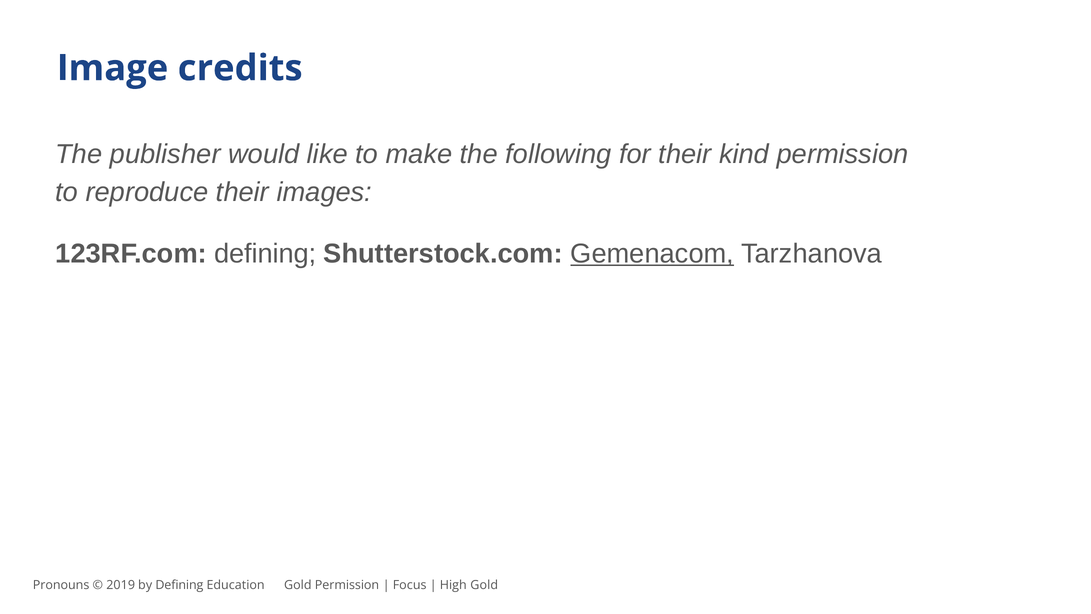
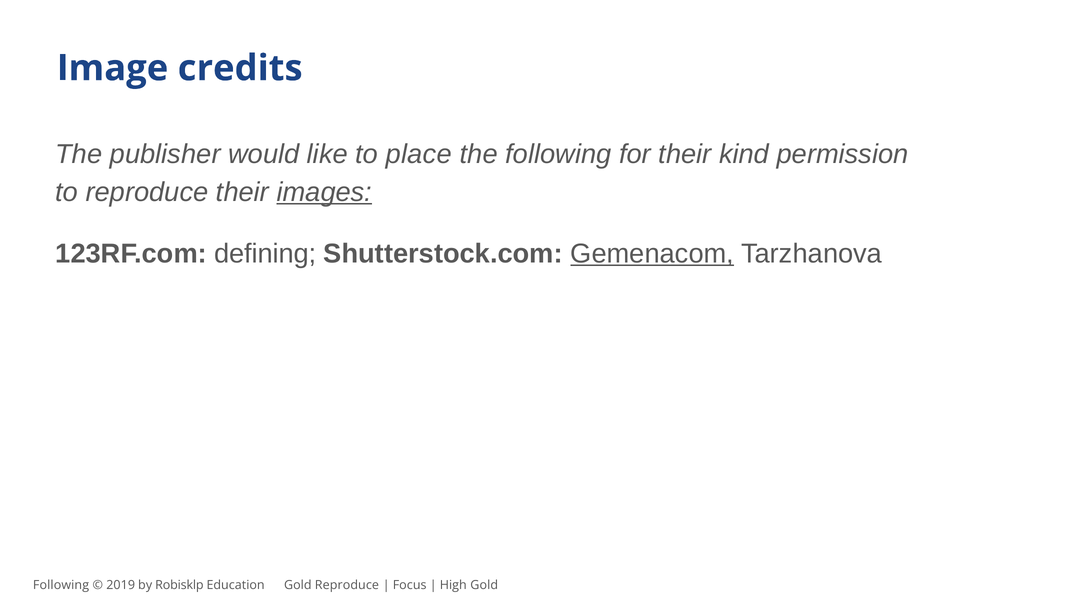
make: make -> place (419, 154)
images underline: none -> present (324, 192)
Pronouns: Pronouns -> Following (61, 585)
by Defining: Defining -> Robisklp (179, 585)
Gold Permission: Permission -> Reproduce (347, 585)
